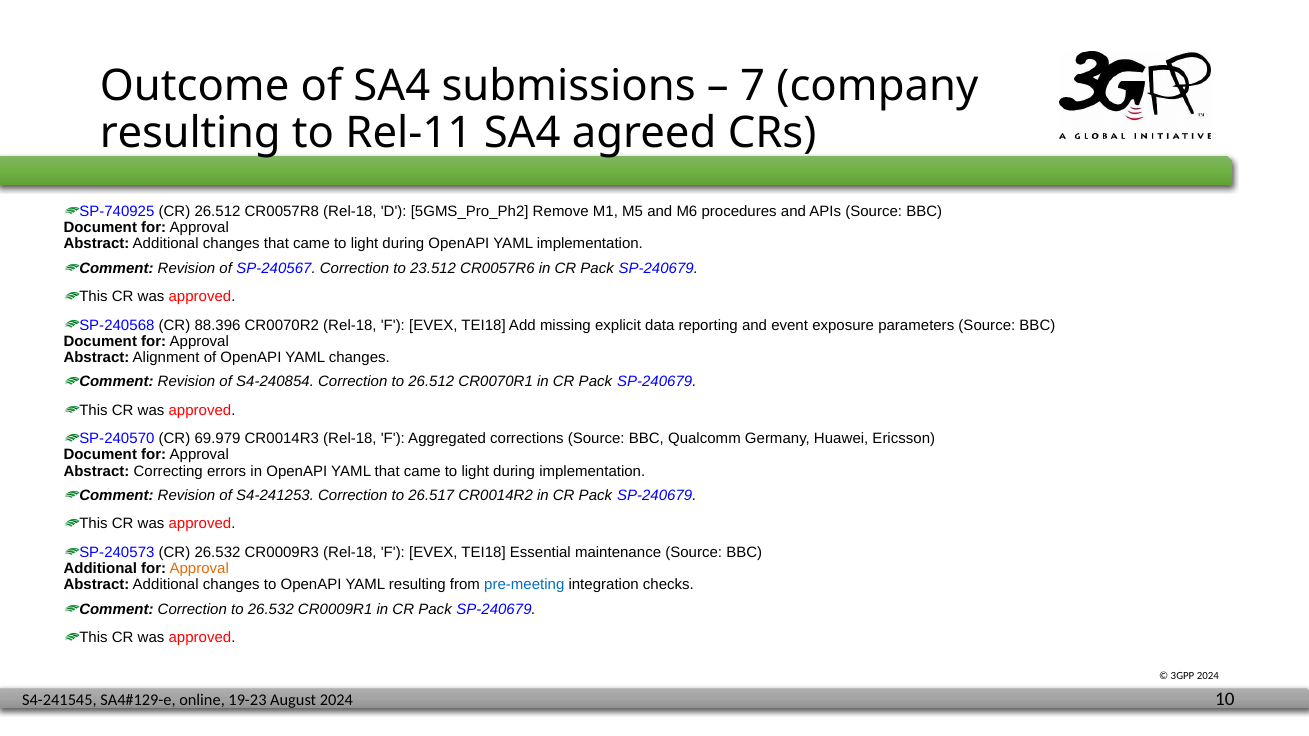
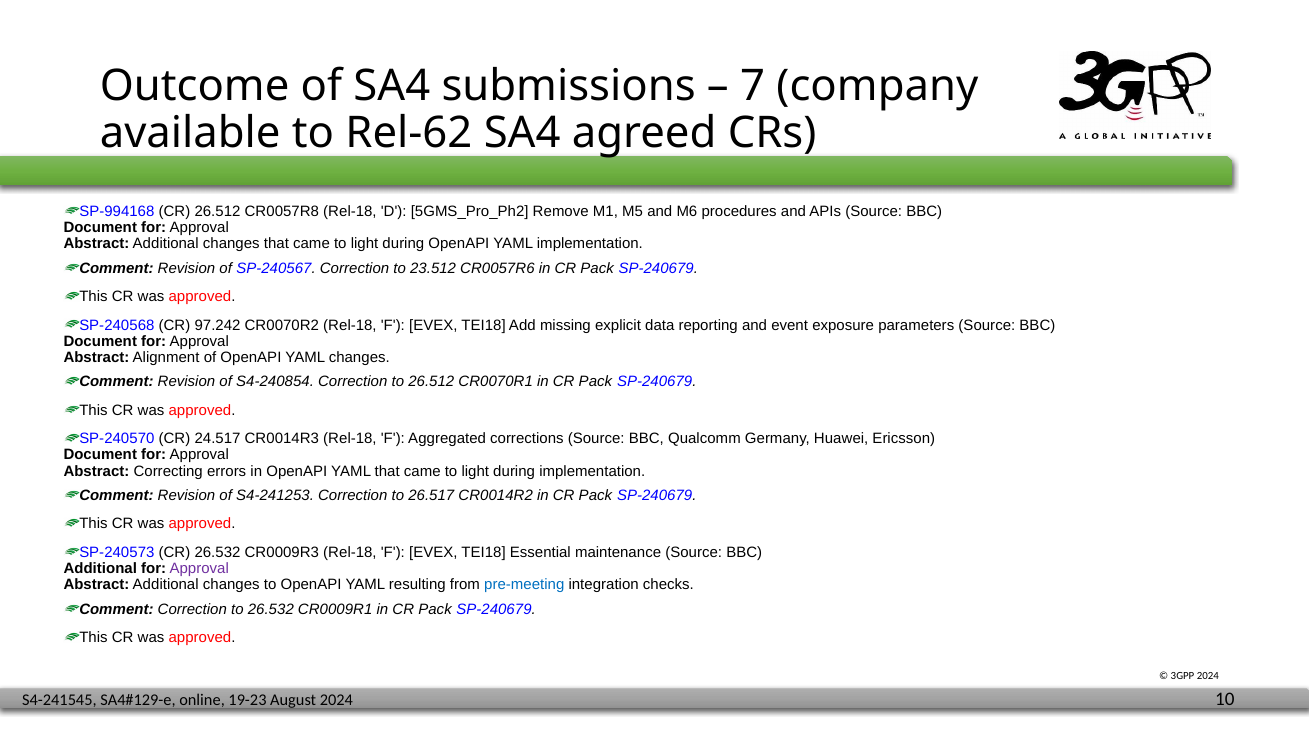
resulting: resulting -> available (190, 134)
Rel-11: Rel-11 -> Rel-62 (409, 134)
SP-740925: SP-740925 -> SP-994168 (117, 211)
88.396: 88.396 -> 97.242 (218, 325)
69.979: 69.979 -> 24.517 (218, 439)
Approval colour: orange -> purple (199, 569)
